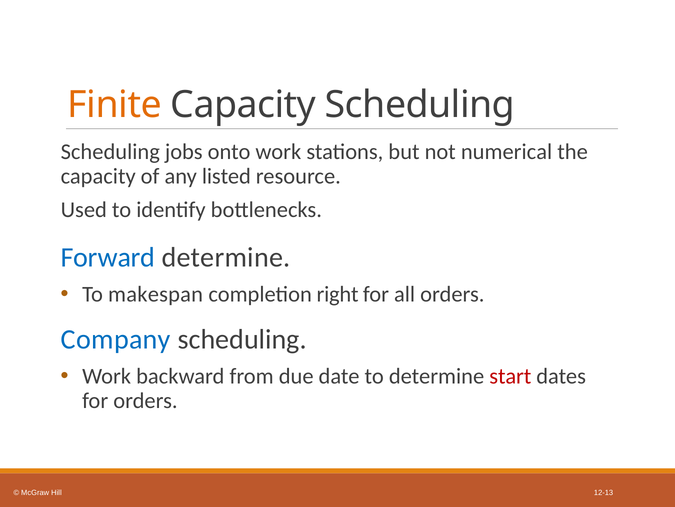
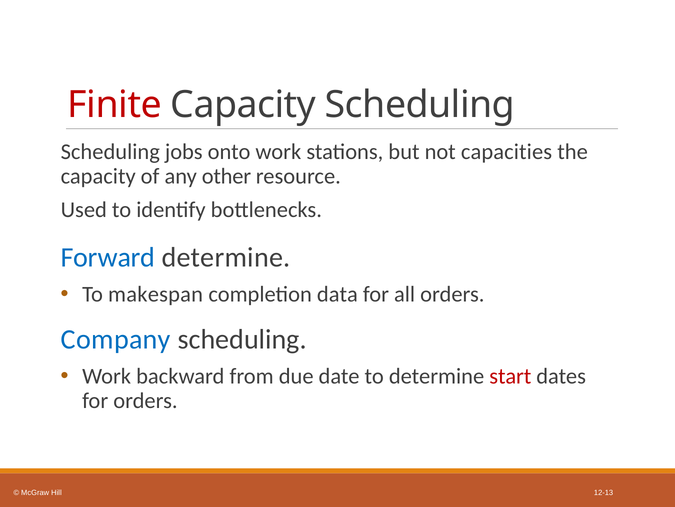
Finite colour: orange -> red (115, 105)
numerical: numerical -> capacities (507, 152)
listed: listed -> other (226, 176)
right: right -> data (337, 294)
